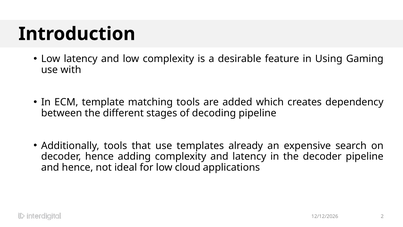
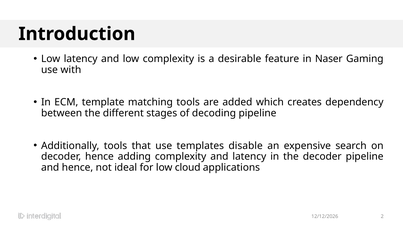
Using: Using -> Naser (329, 59)
already: already -> disable (246, 146)
